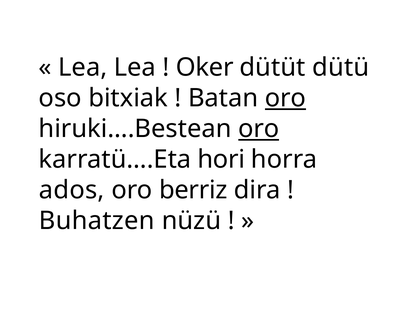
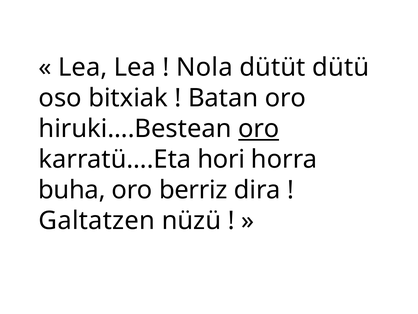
Oker: Oker -> Nola (204, 67)
oro underline: present -> none (286, 98)
ados: ados -> buha (72, 190)
Buhatzen: Buhatzen -> Galtatzen (97, 220)
